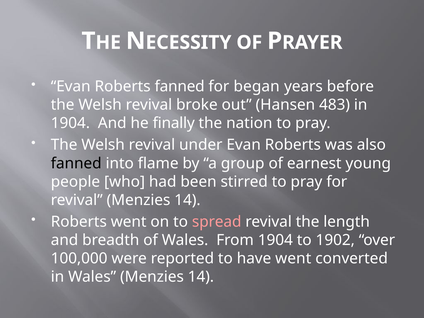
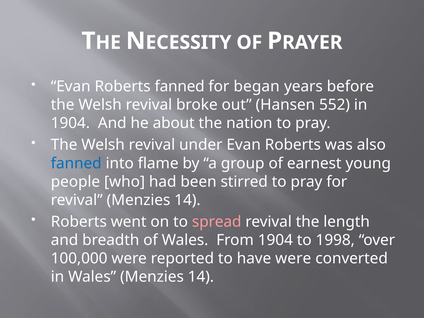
483: 483 -> 552 (335, 105)
finally: finally -> about (174, 123)
fanned colour: black -> blue (76, 163)
1902: 1902 -> 1998 (335, 240)
have went: went -> were (293, 258)
